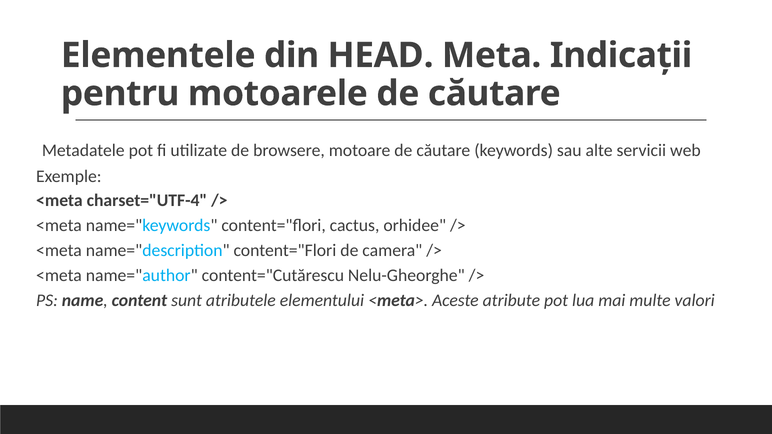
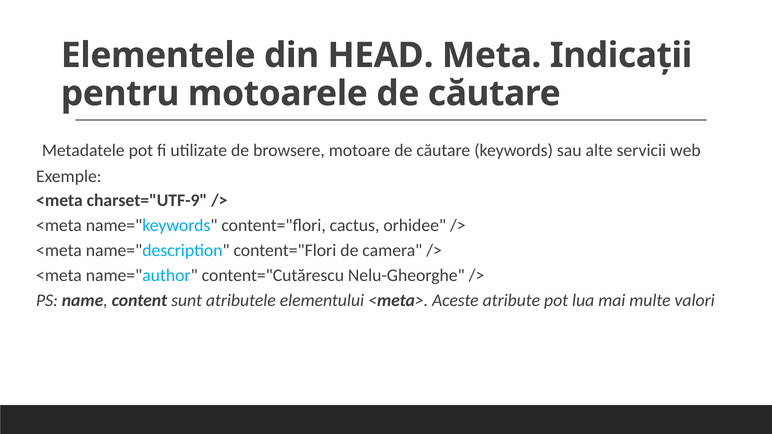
charset="UTF-4: charset="UTF-4 -> charset="UTF-9 (147, 201)
